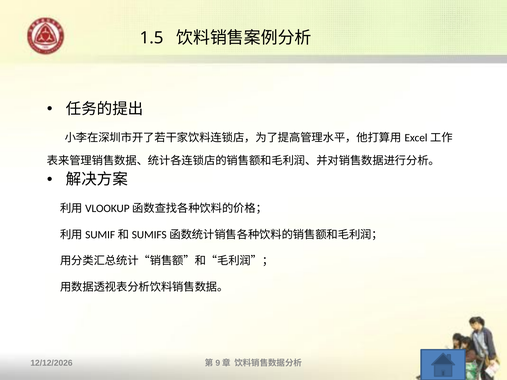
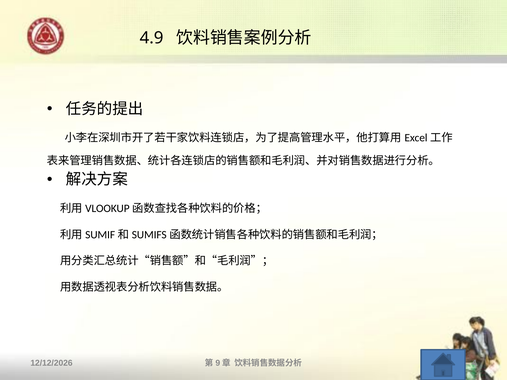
1.5: 1.5 -> 4.9 (152, 38)
